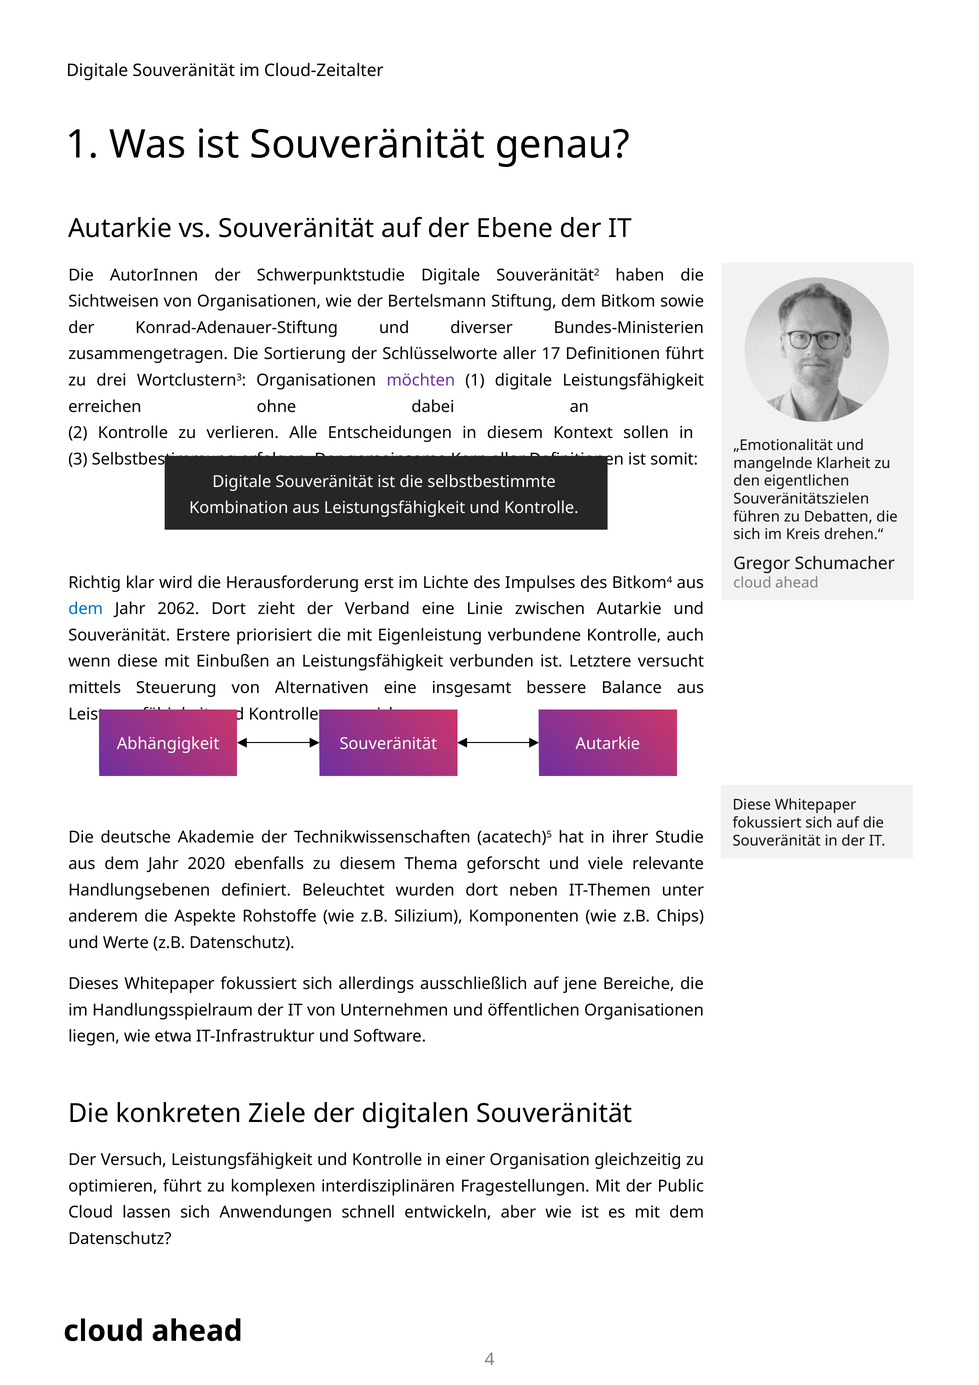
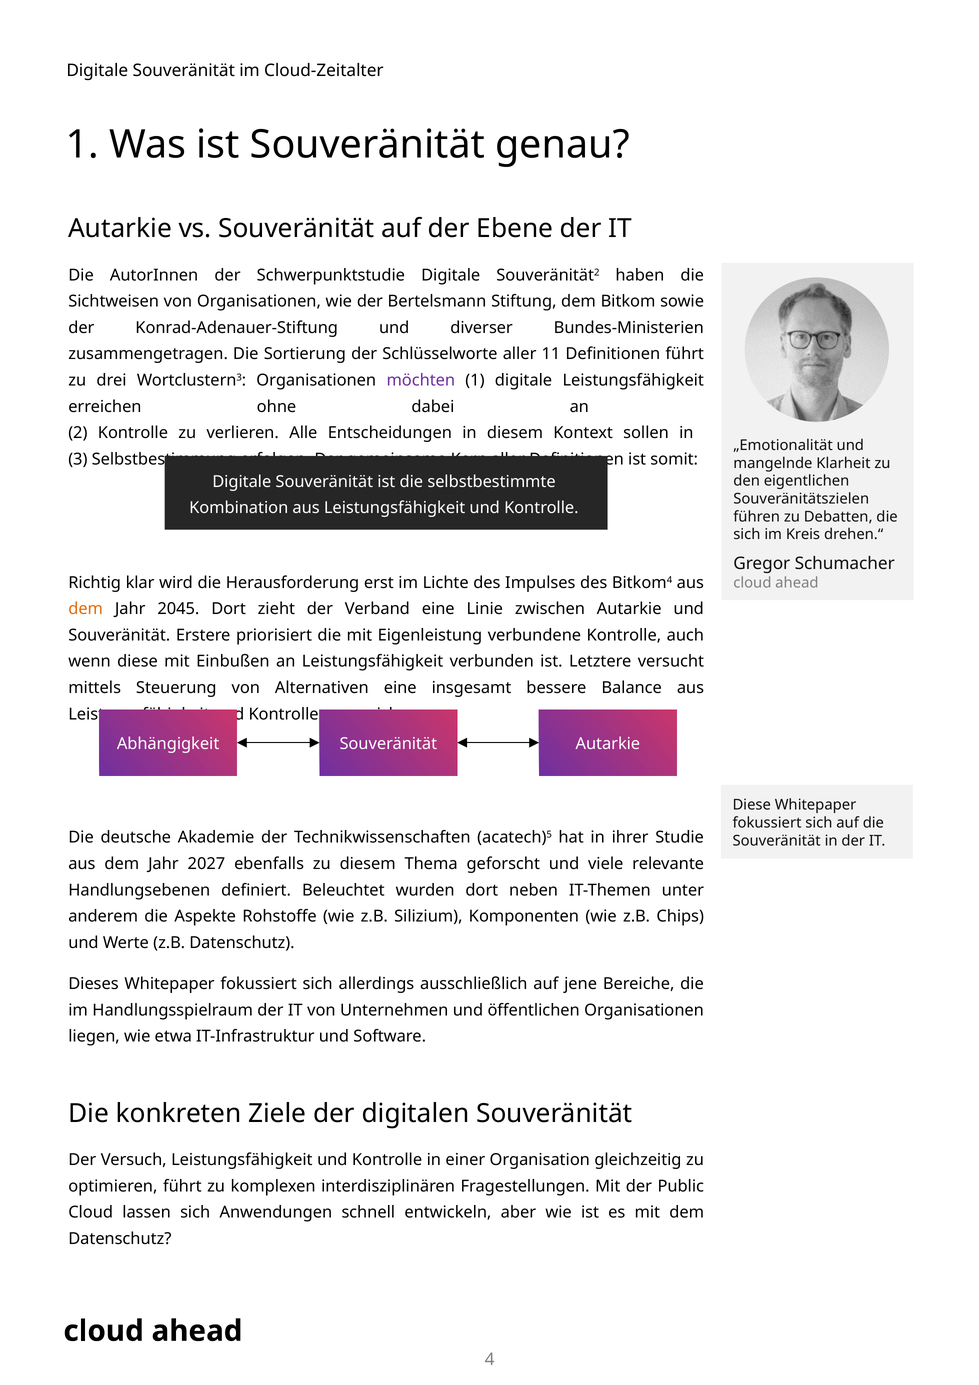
17: 17 -> 11 (551, 354)
dem colour: blue -> orange (86, 609)
2062: 2062 -> 2045 (178, 609)
2020: 2020 -> 2027 (206, 864)
